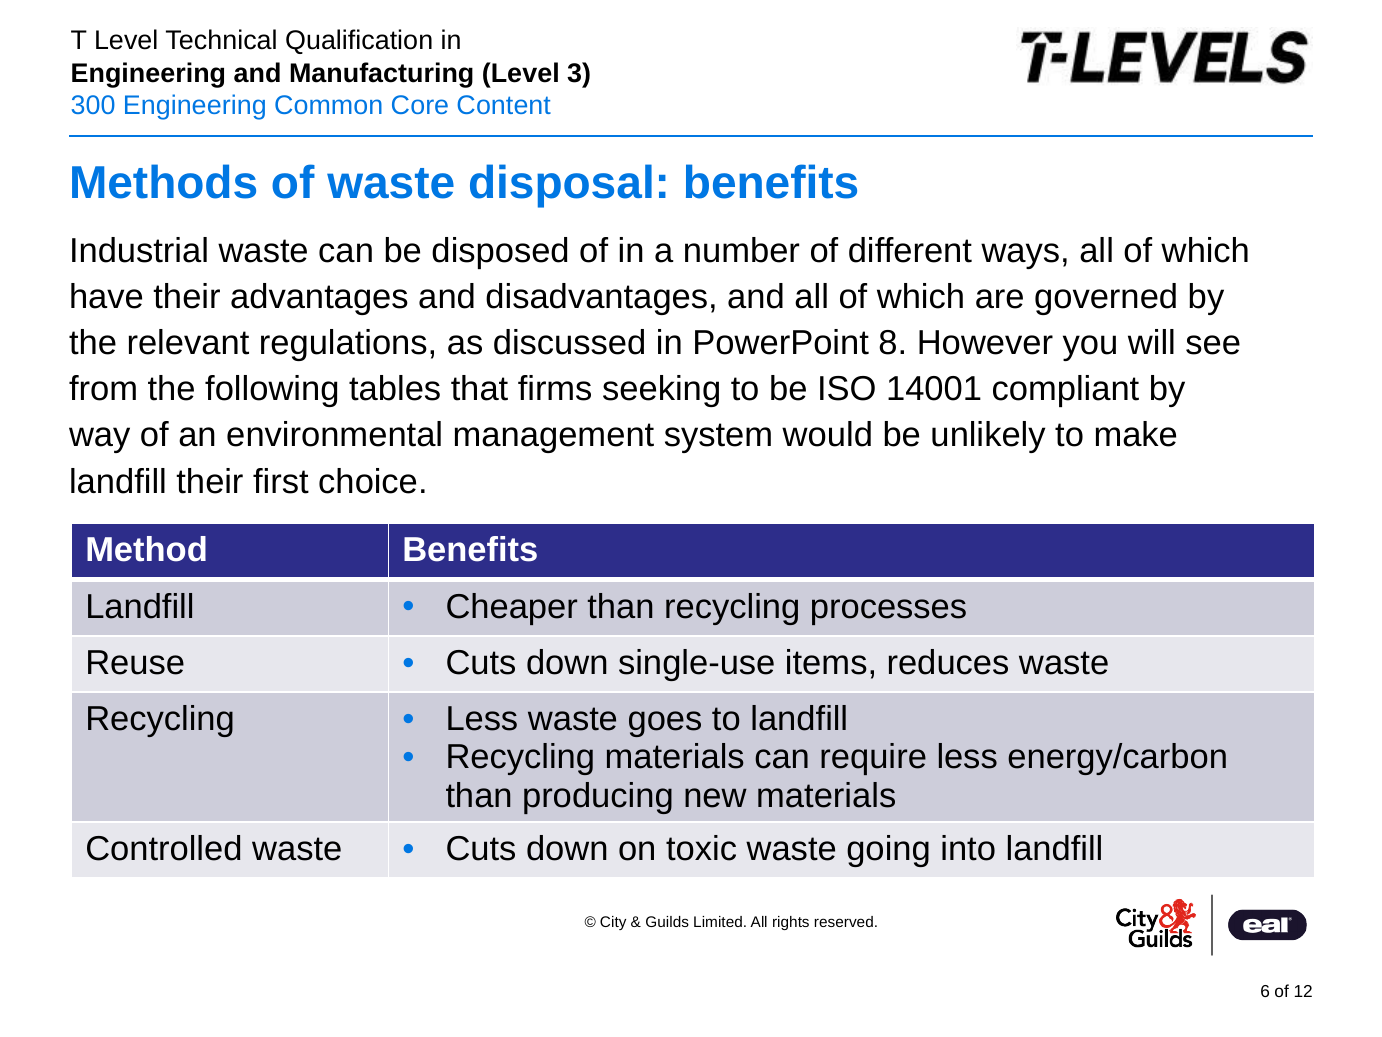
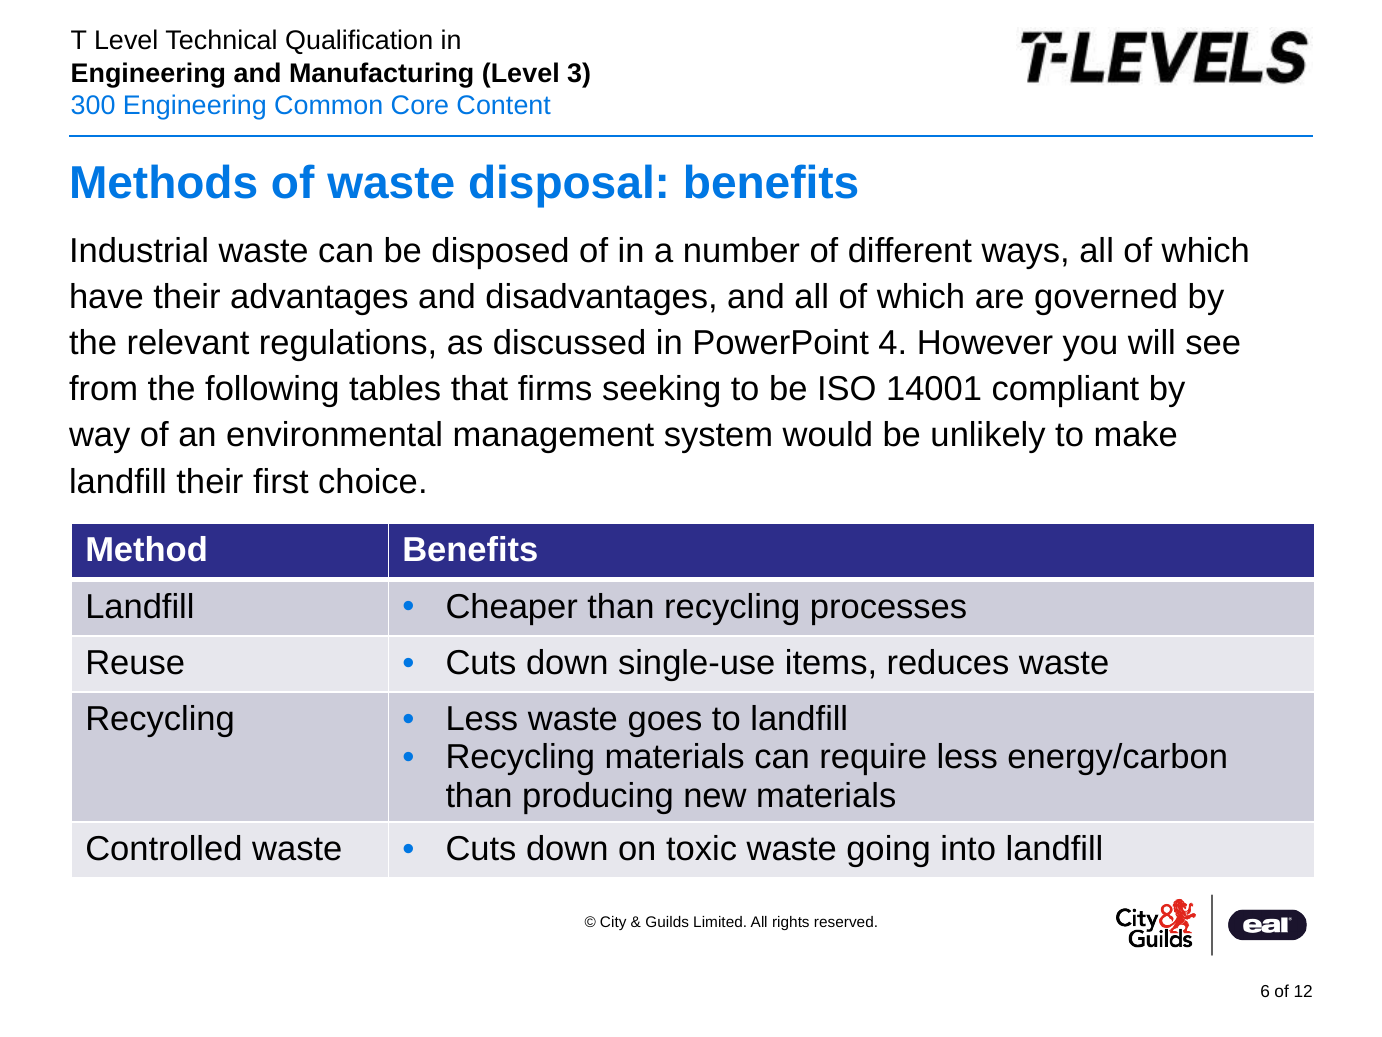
8: 8 -> 4 (893, 343)
